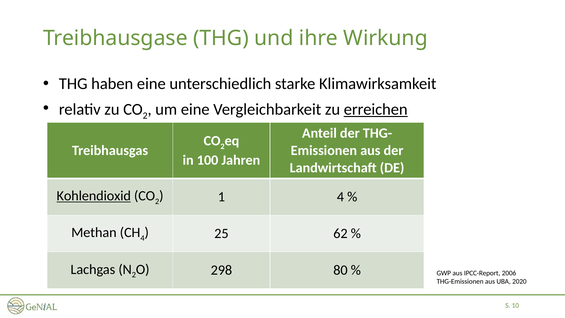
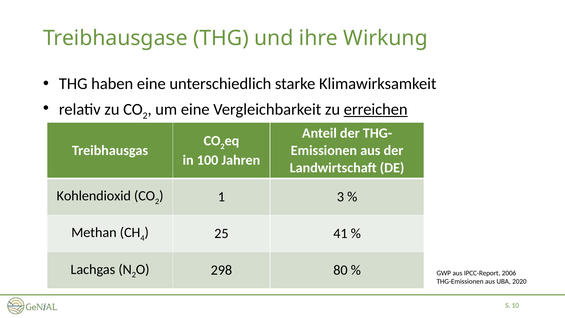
Kohlendioxid underline: present -> none (94, 196)
1 4: 4 -> 3 (340, 197)
62: 62 -> 41 (340, 233)
